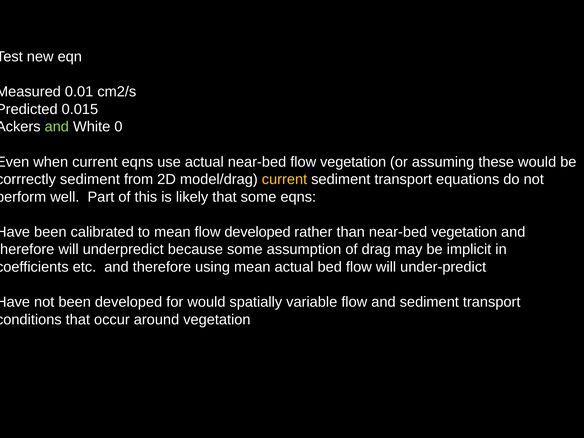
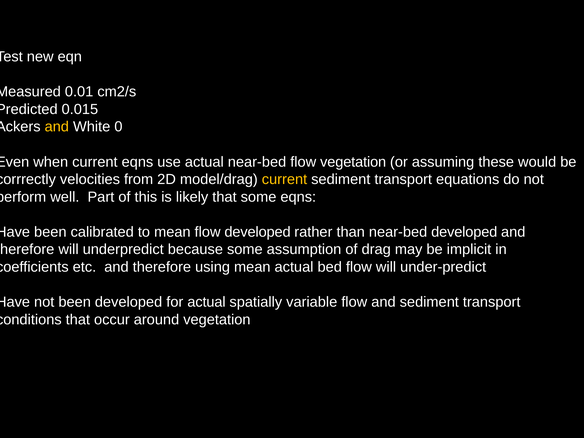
and colour: light green -> yellow (57, 127)
sediment: sediment -> velocities (90, 179)
near-bed vegetation: vegetation -> developed (464, 232)
for would: would -> actual (206, 302)
